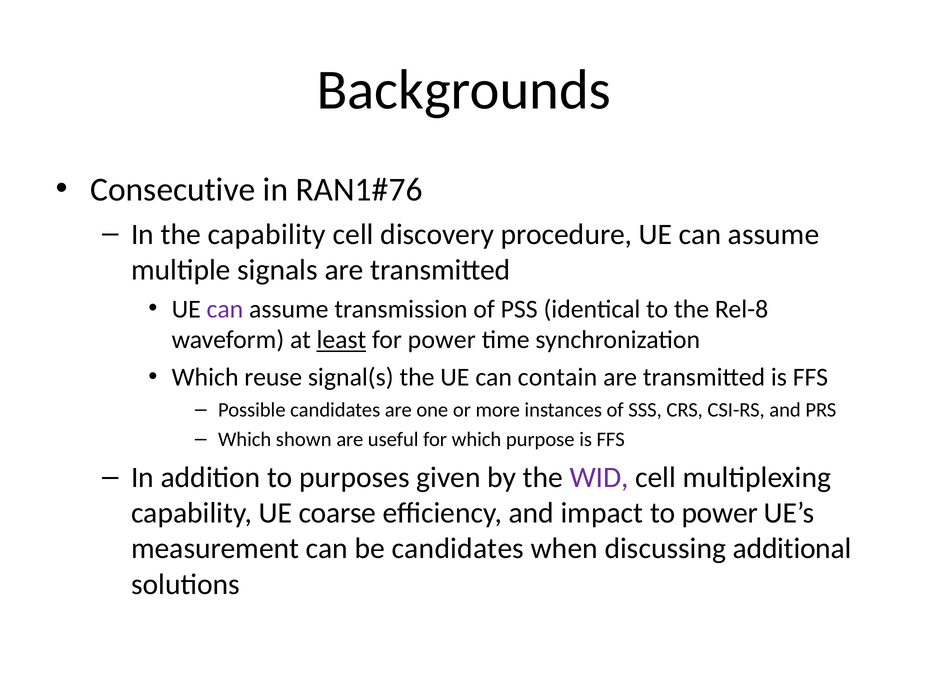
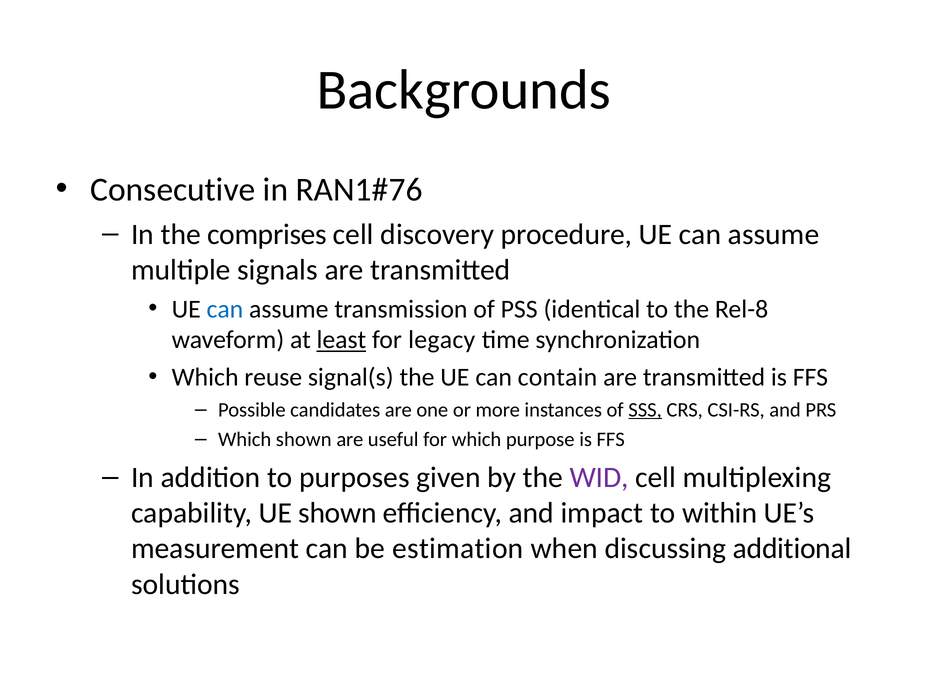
the capability: capability -> comprises (267, 234)
can colour: purple -> blue (225, 309)
for power: power -> legacy (442, 340)
SSS underline: none -> present (645, 410)
UE coarse: coarse -> shown (337, 513)
to power: power -> within (720, 513)
be candidates: candidates -> estimation (458, 549)
